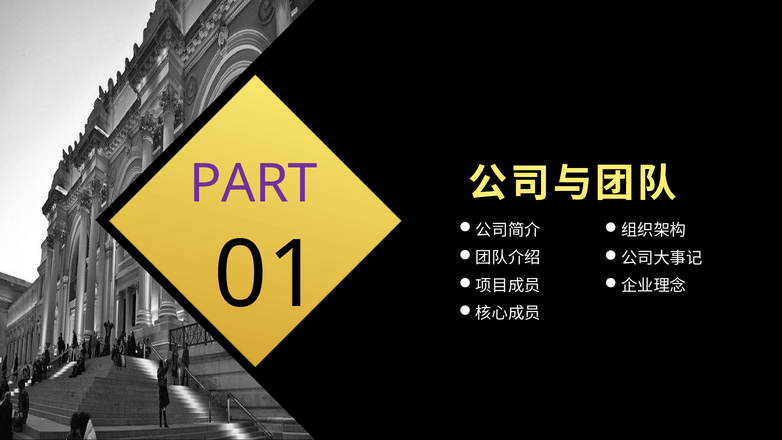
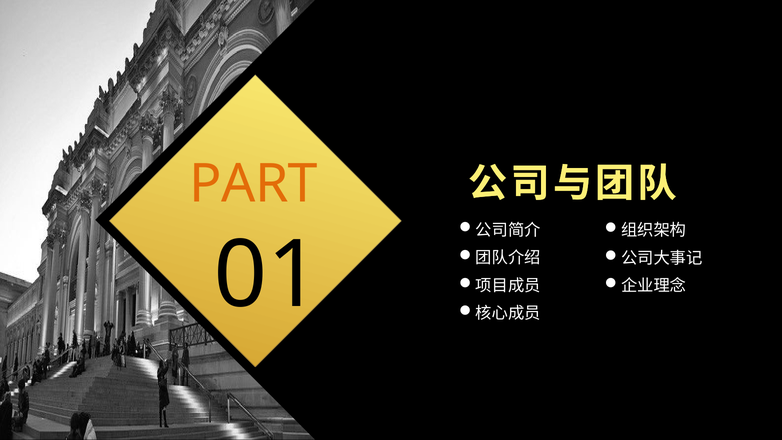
PART colour: purple -> orange (254, 184)
